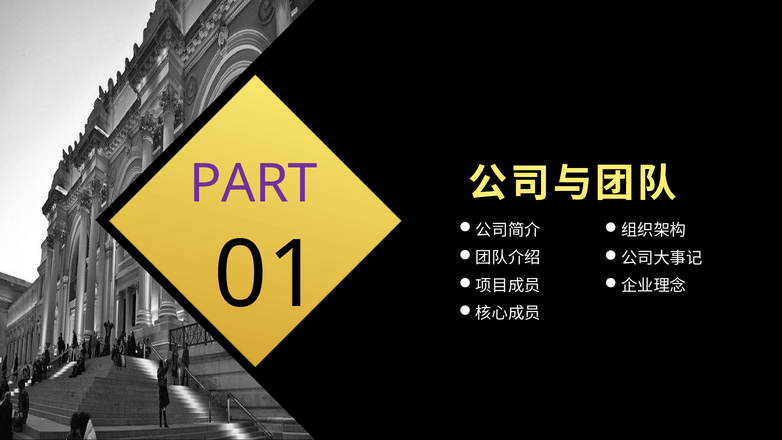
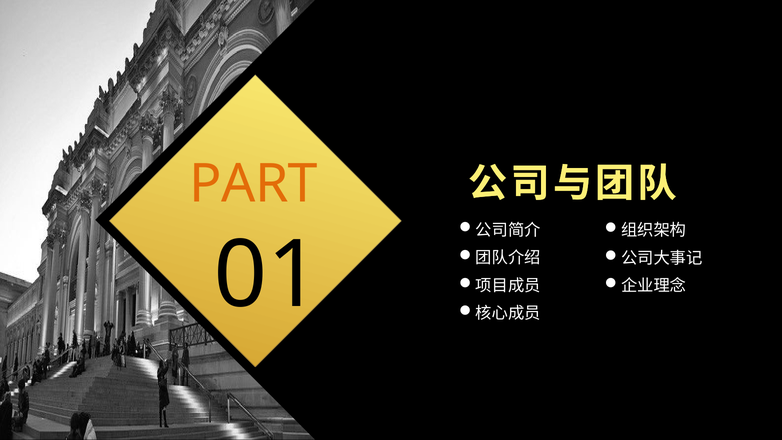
PART colour: purple -> orange (254, 184)
